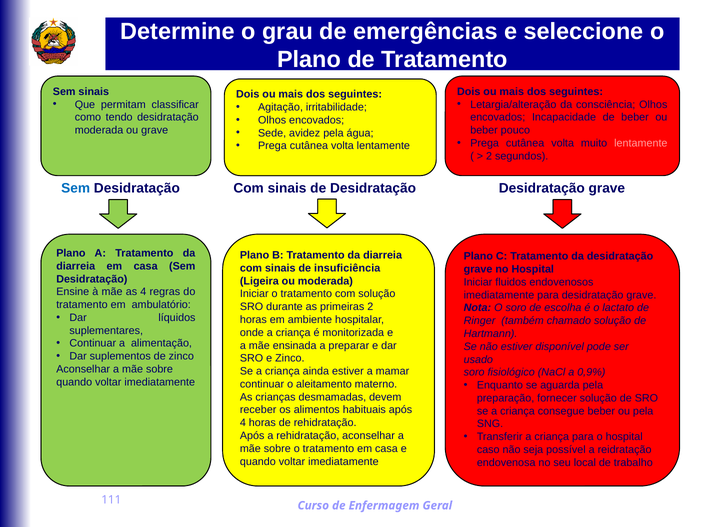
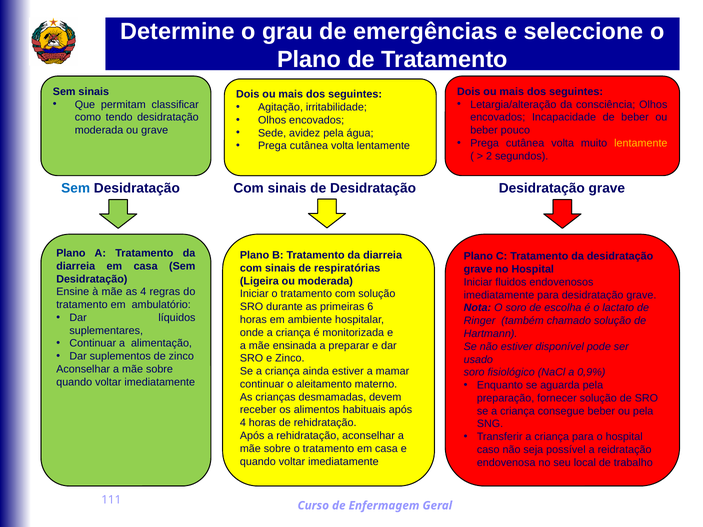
lentamente colour: pink -> yellow (641, 143)
insuficiência: insuficiência -> respiratórias (347, 268)
primeiras 2: 2 -> 6 (370, 307)
